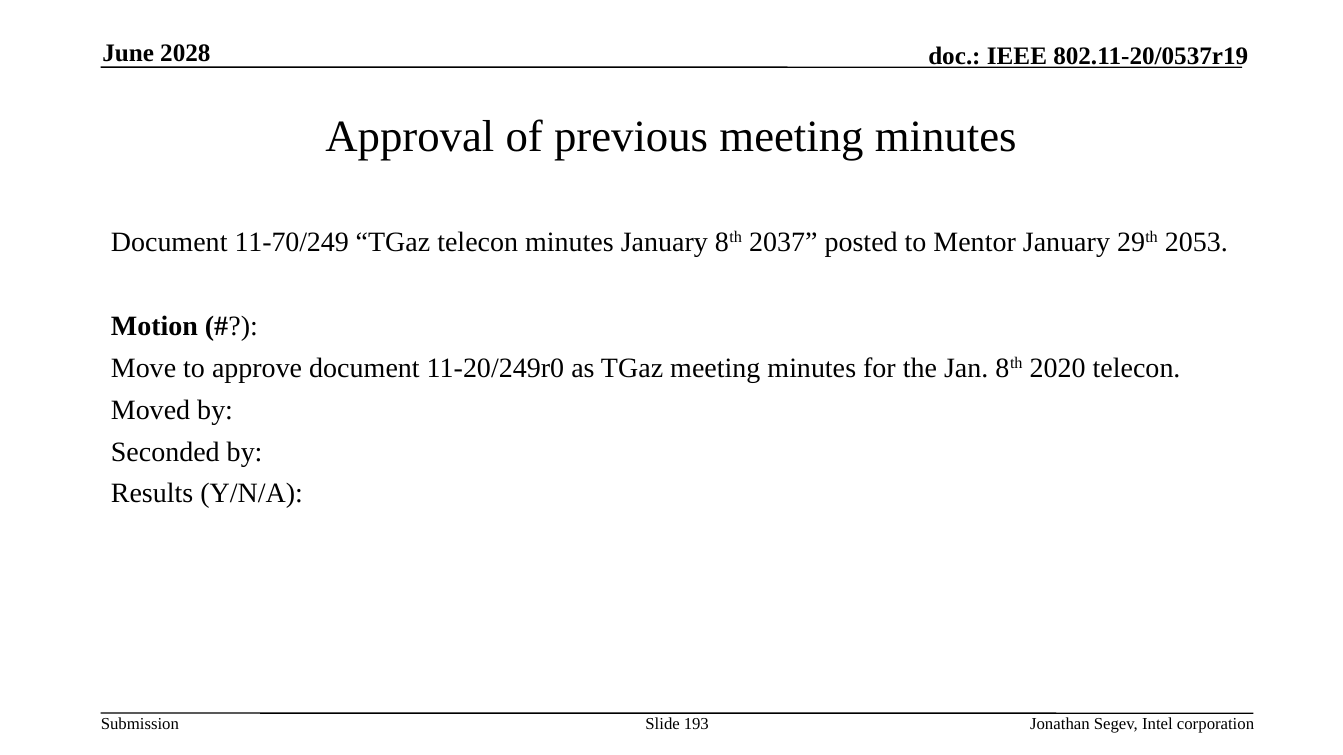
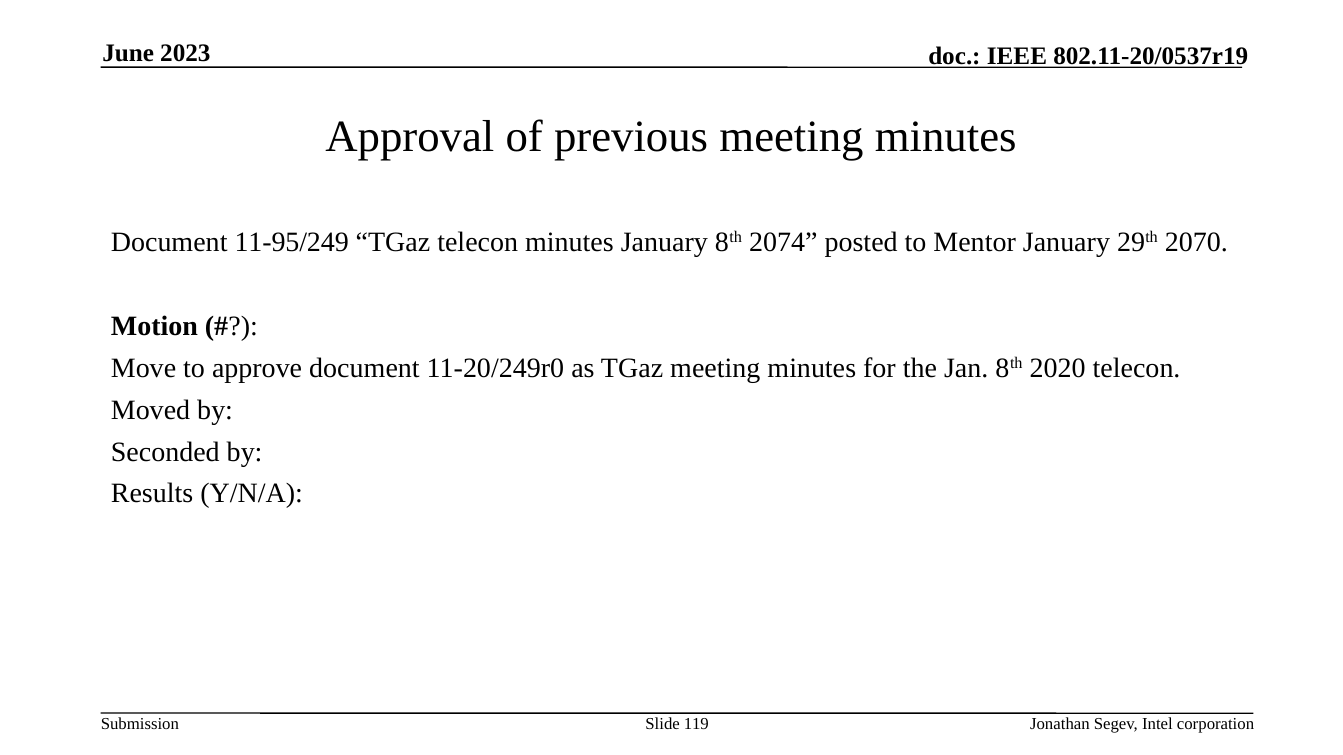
2028: 2028 -> 2023 (185, 53)
11-70/249: 11-70/249 -> 11-95/249 (292, 242)
2037: 2037 -> 2074 (783, 242)
2053: 2053 -> 2070 (1196, 242)
193: 193 -> 119 (696, 725)
